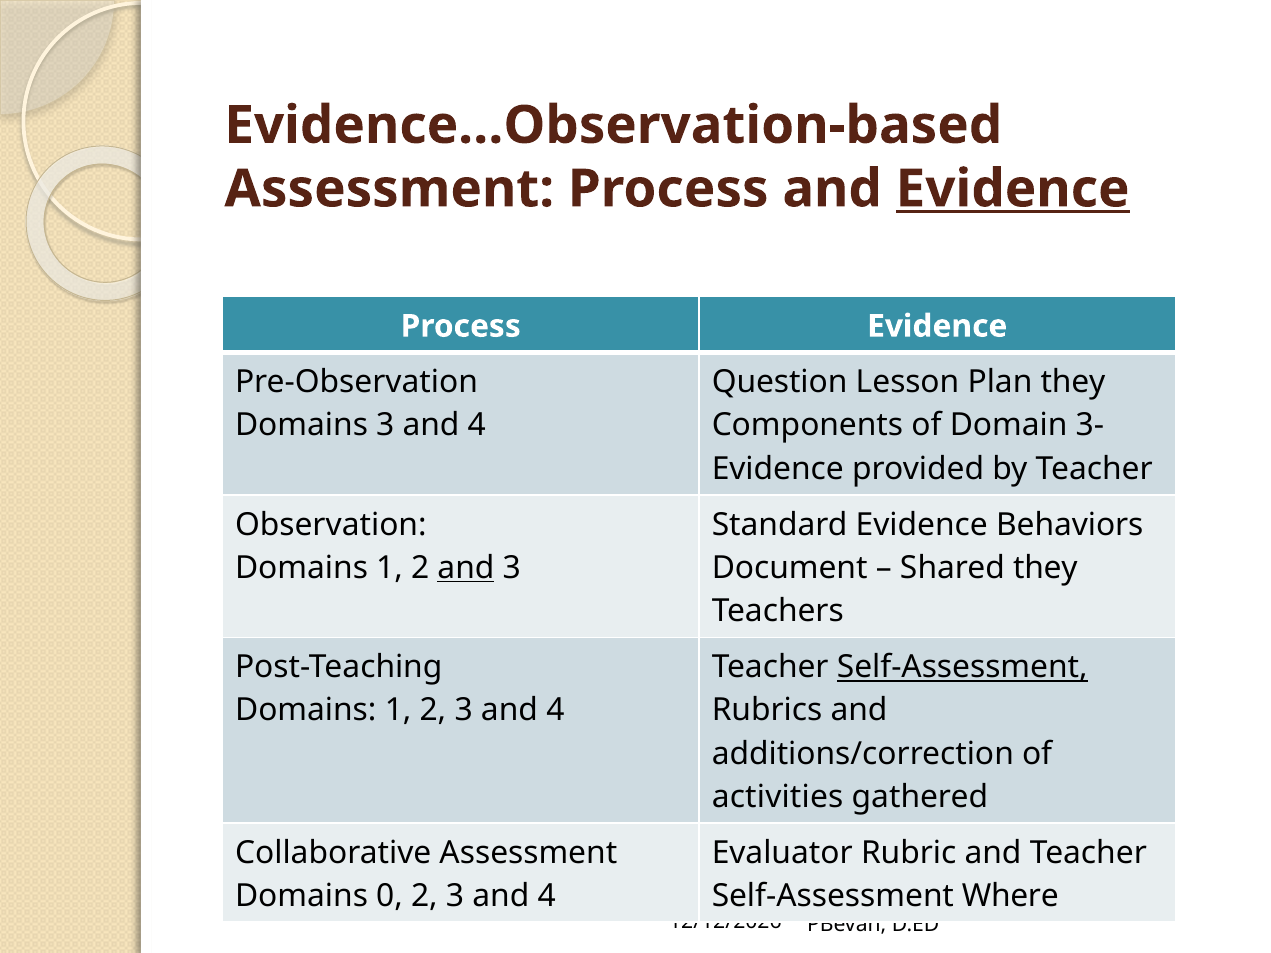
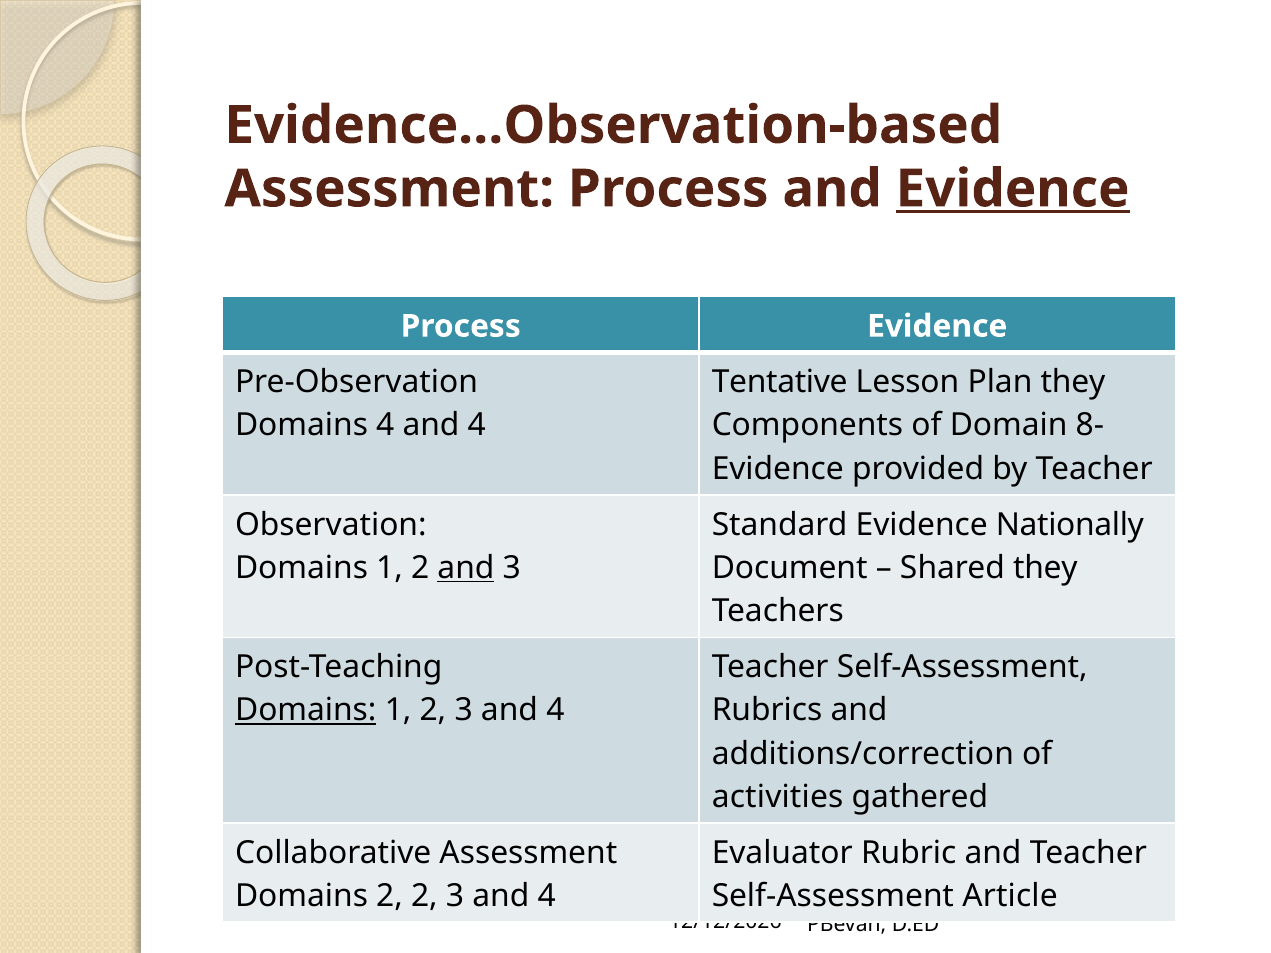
Question: Question -> Tentative (780, 382)
Domains 3: 3 -> 4 (385, 426)
3-: 3- -> 8- (1090, 426)
Behaviors: Behaviors -> Nationally (1070, 525)
Self-Assessment underline: present -> none (962, 667)
Domains underline: none -> present (306, 710)
Domains 0: 0 -> 2 (389, 896)
Where: Where -> Article (1010, 896)
